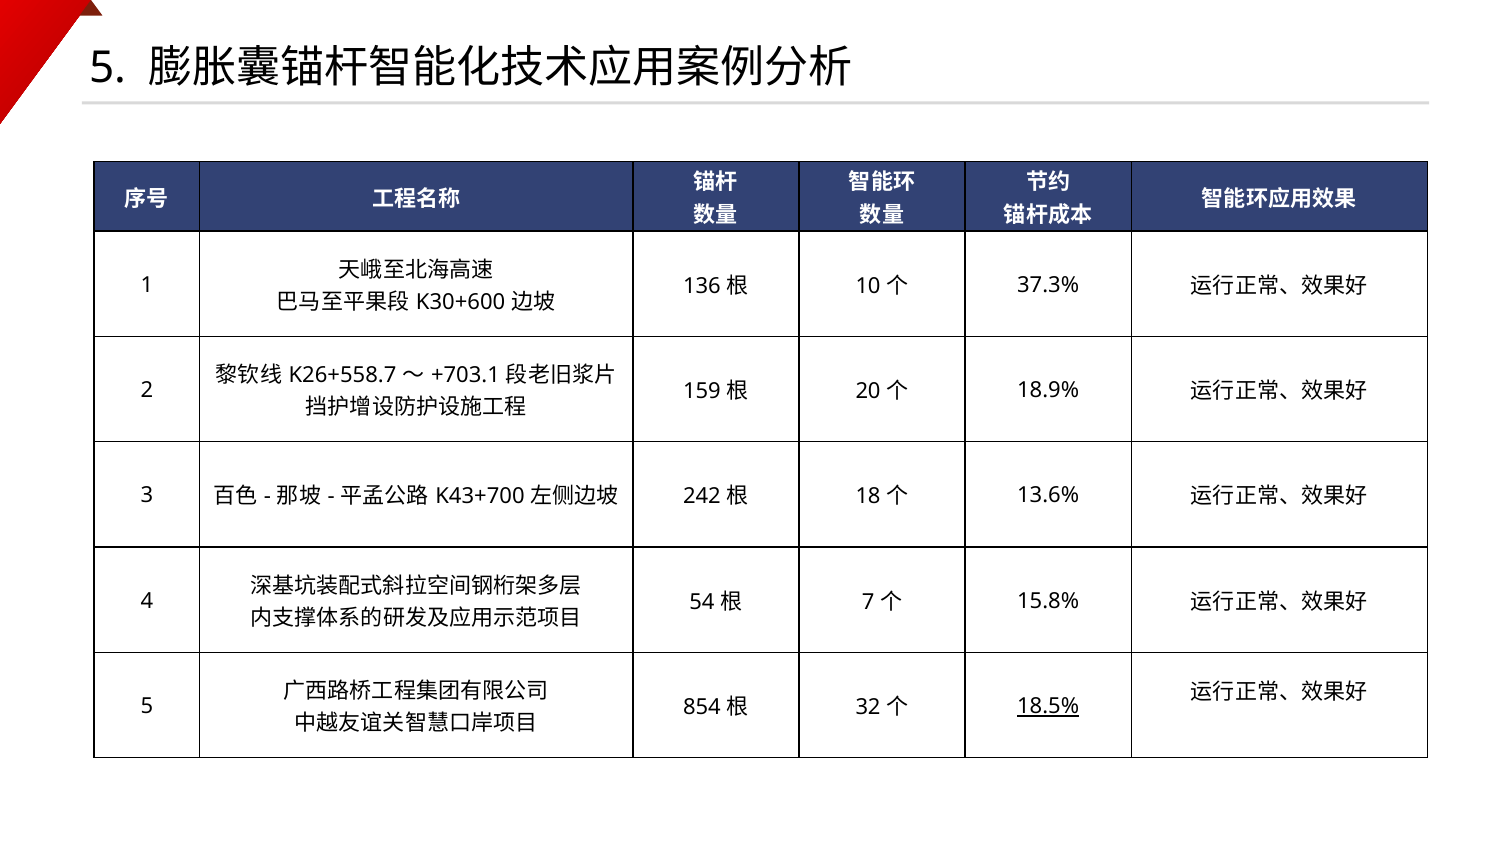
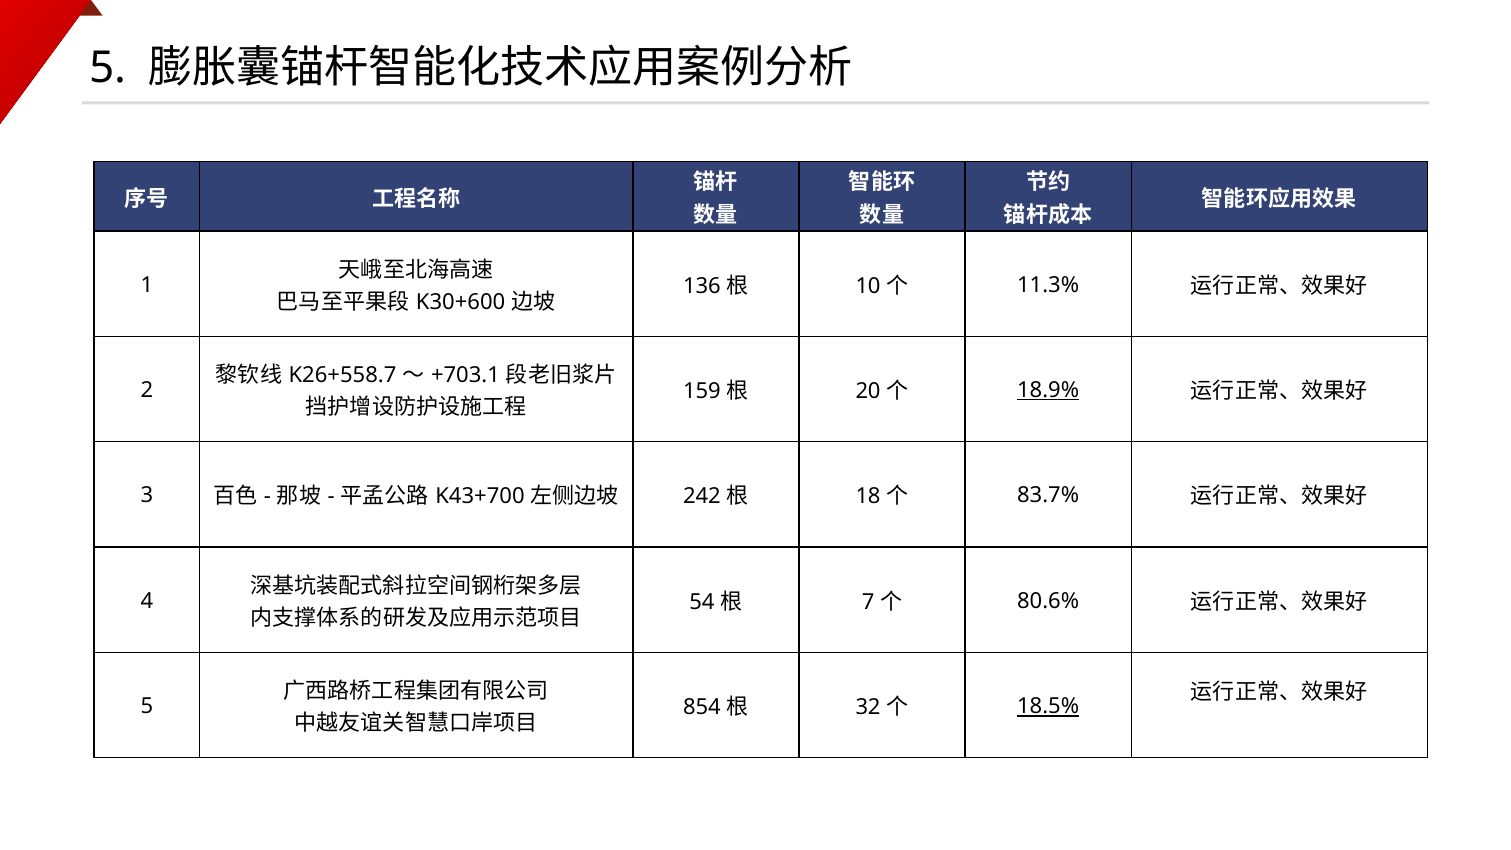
37.3%: 37.3% -> 11.3% (1048, 285)
18.9% underline: none -> present (1048, 390)
13.6%: 13.6% -> 83.7% (1048, 496)
15.8%: 15.8% -> 80.6% (1048, 601)
